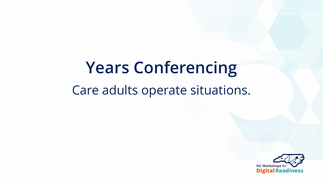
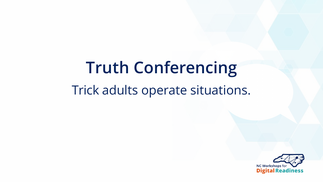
Years: Years -> Truth (108, 68)
Care: Care -> Trick (86, 90)
